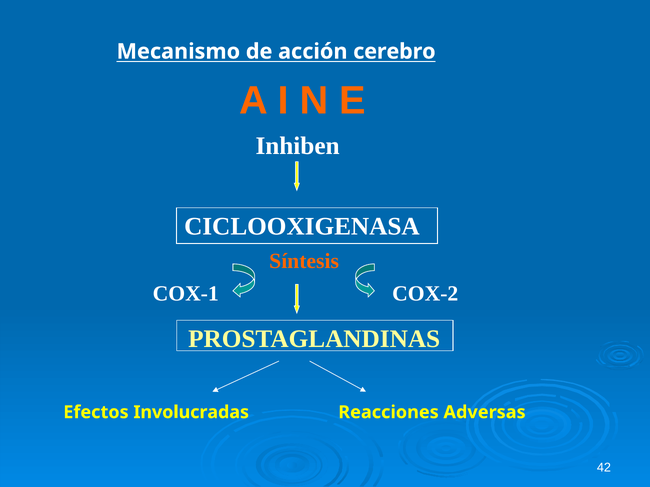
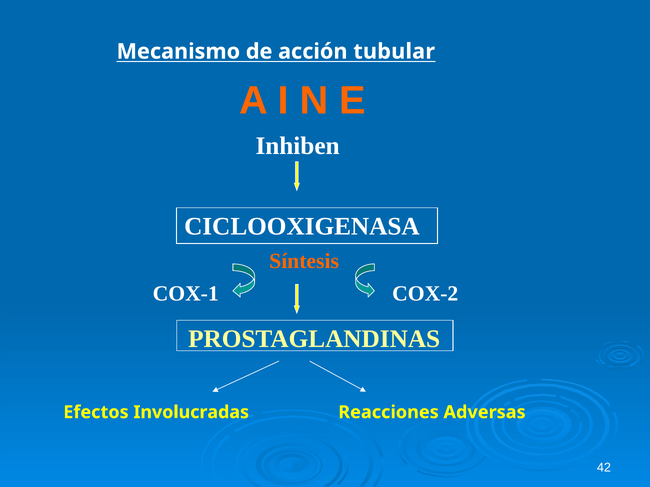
cerebro: cerebro -> tubular (394, 52)
